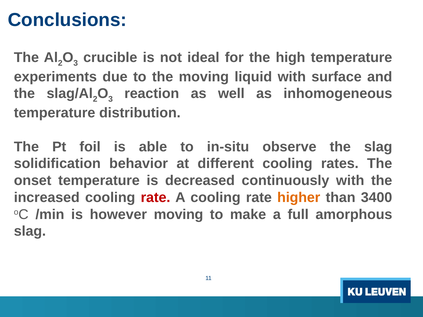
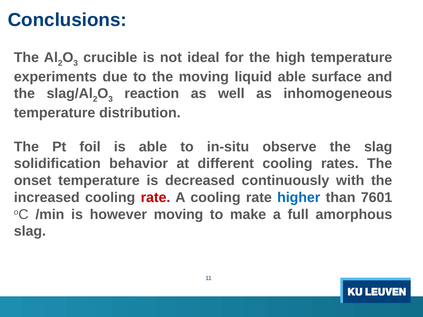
liquid with: with -> able (292, 77)
higher colour: orange -> blue (299, 198)
3400: 3400 -> 7601 (377, 198)
